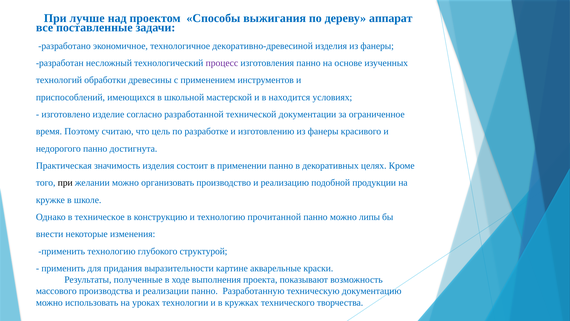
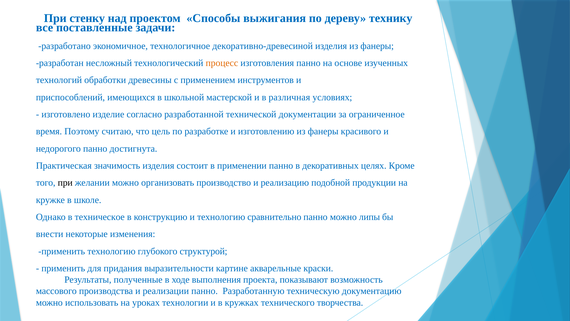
лучше: лучше -> стенку (87, 18)
аппарат: аппарат -> технику (391, 18)
процесс colour: purple -> orange (222, 63)
находится: находится -> различная (289, 97)
прочитанной: прочитанной -> сравнительно (274, 217)
